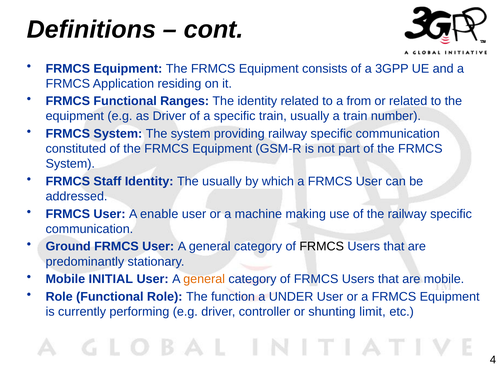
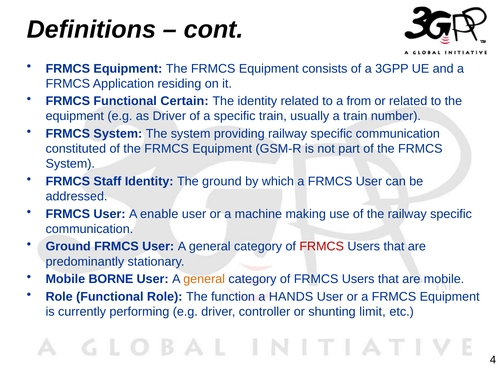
Ranges: Ranges -> Certain (185, 101)
The usually: usually -> ground (222, 181)
FRMCS colour: black -> red (322, 246)
INITIAL: INITIAL -> BORNE (111, 279)
UNDER: UNDER -> HANDS (291, 296)
